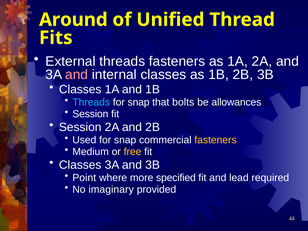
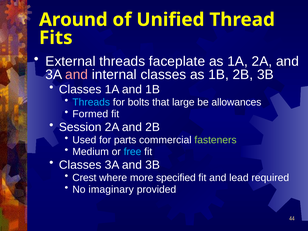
threads fasteners: fasteners -> faceplate (177, 61)
snap: snap -> bolts (139, 102)
bolts: bolts -> large (183, 102)
Session: Session -> Formed (90, 114)
Used for snap: snap -> parts (125, 140)
fasteners colour: yellow -> light green (216, 140)
free colour: yellow -> light blue (133, 152)
Point: Point -> Crest (84, 178)
